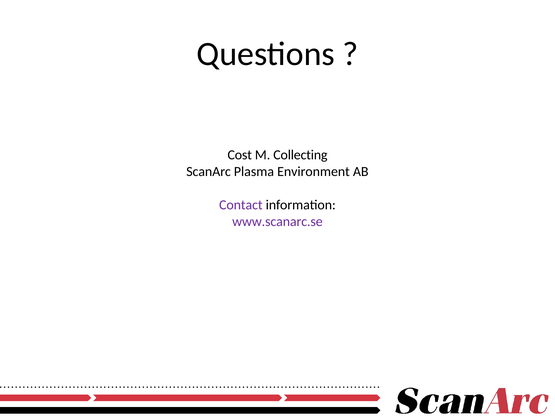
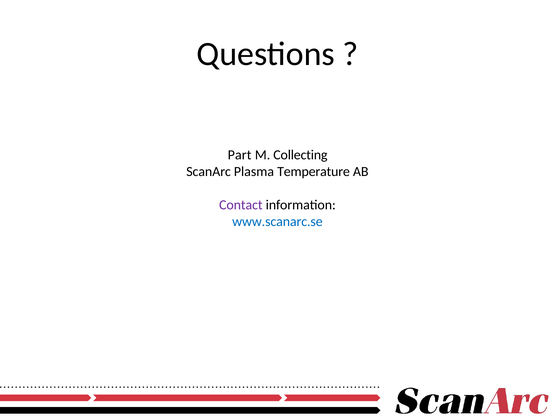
Cost: Cost -> Part (240, 155)
Environment: Environment -> Temperature (314, 171)
www.scanarc.se colour: purple -> blue (277, 221)
